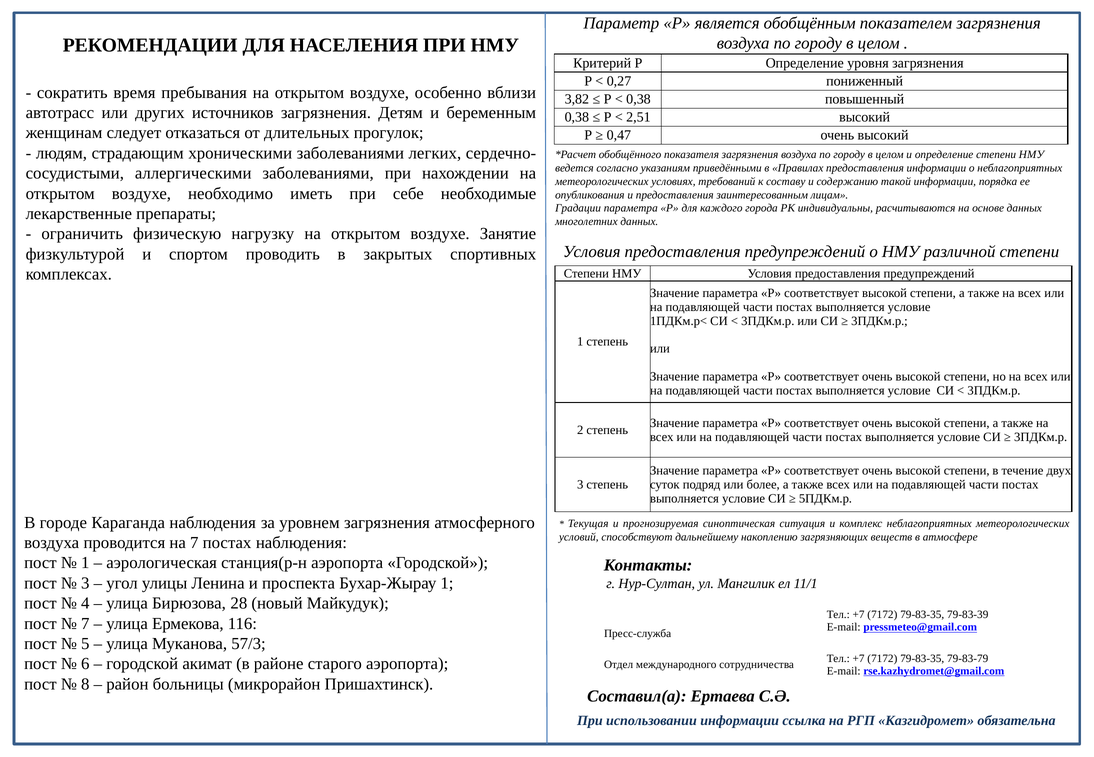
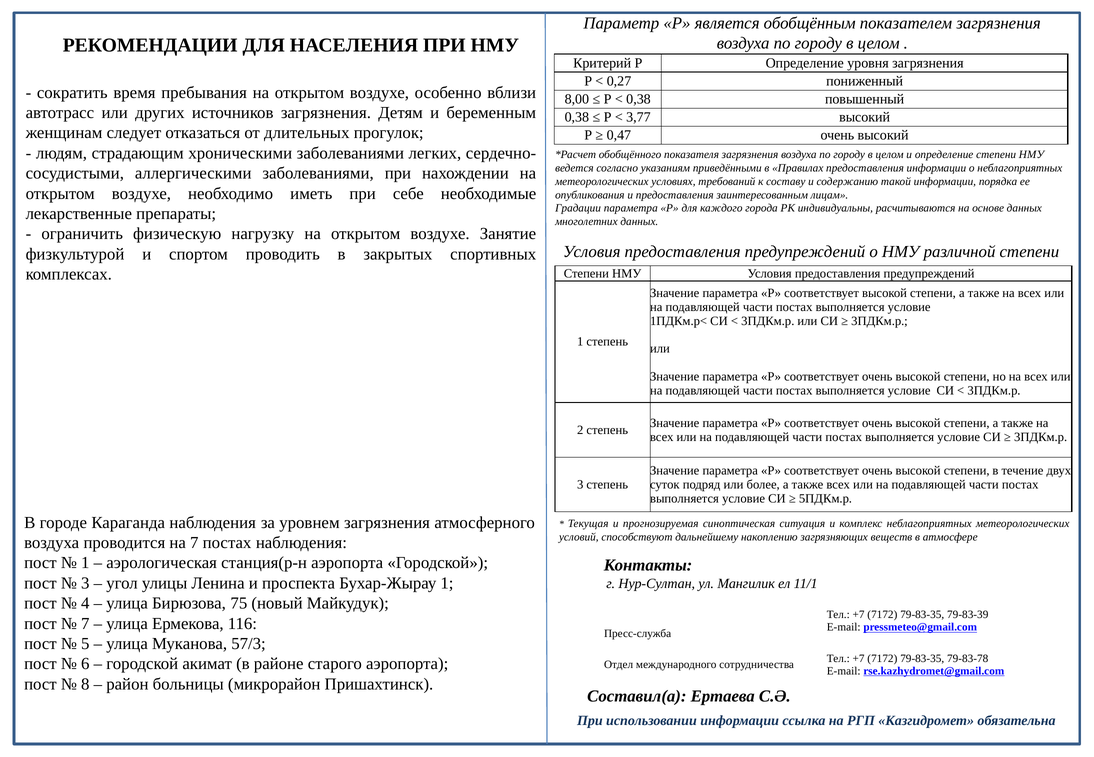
3,82: 3,82 -> 8,00 (577, 99)
2,51: 2,51 -> 3,77 (638, 117)
28: 28 -> 75 (239, 604)
79-83-79: 79-83-79 -> 79-83-78 (968, 659)
